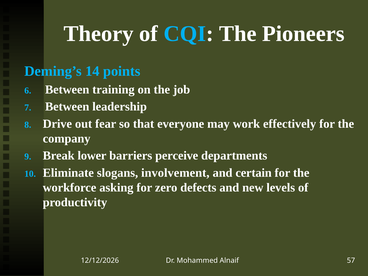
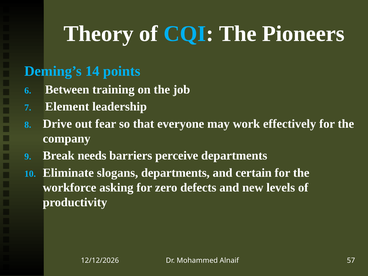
Between: Between -> Element (67, 107)
lower: lower -> needs (92, 156)
slogans involvement: involvement -> departments (175, 173)
